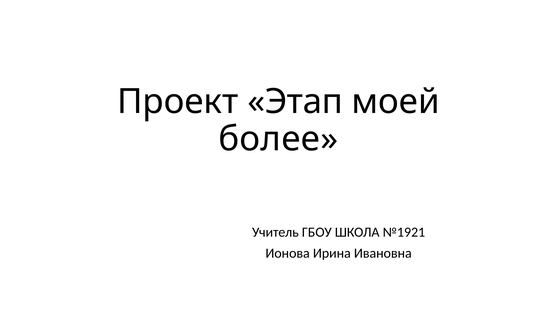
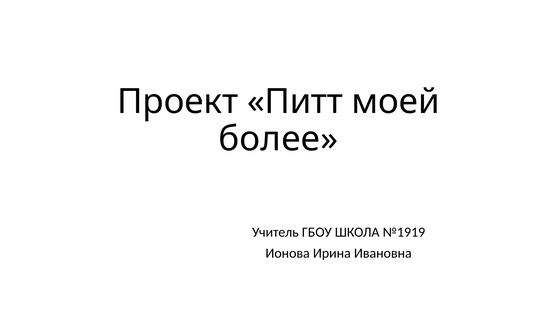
Этап: Этап -> Питт (295, 102)
№1921: №1921 -> №1919 (404, 233)
